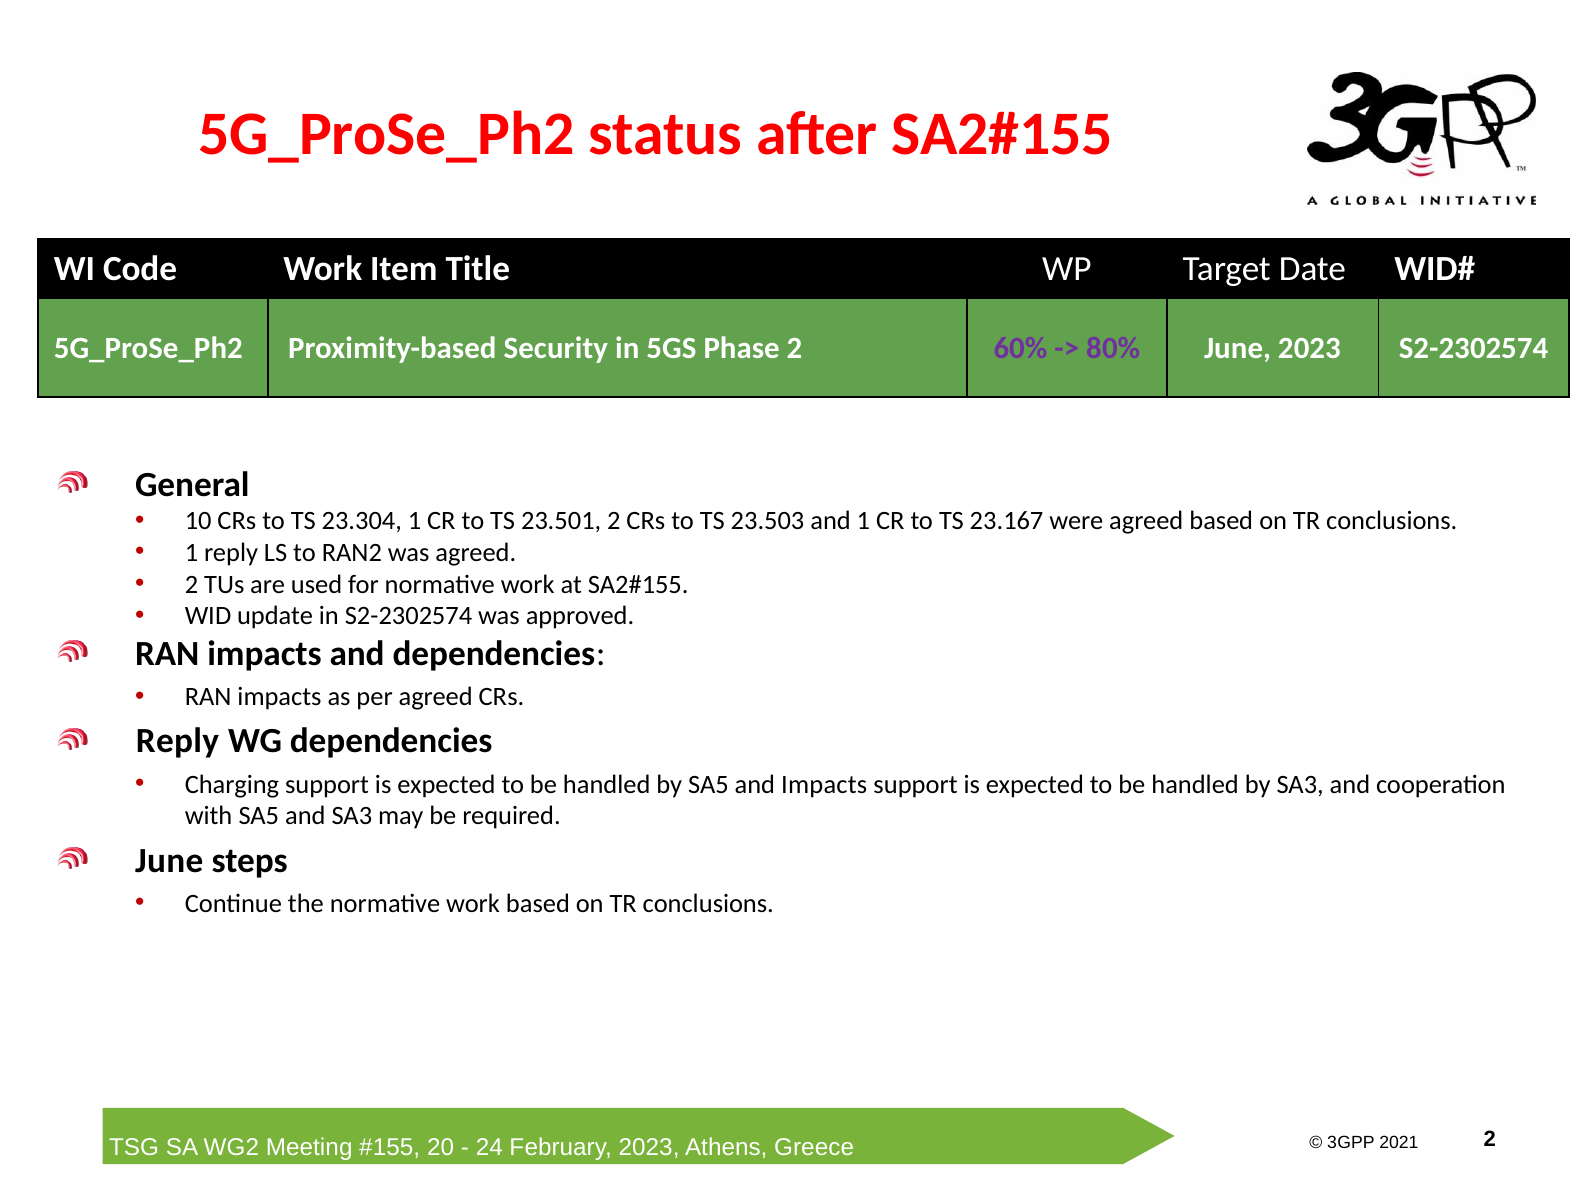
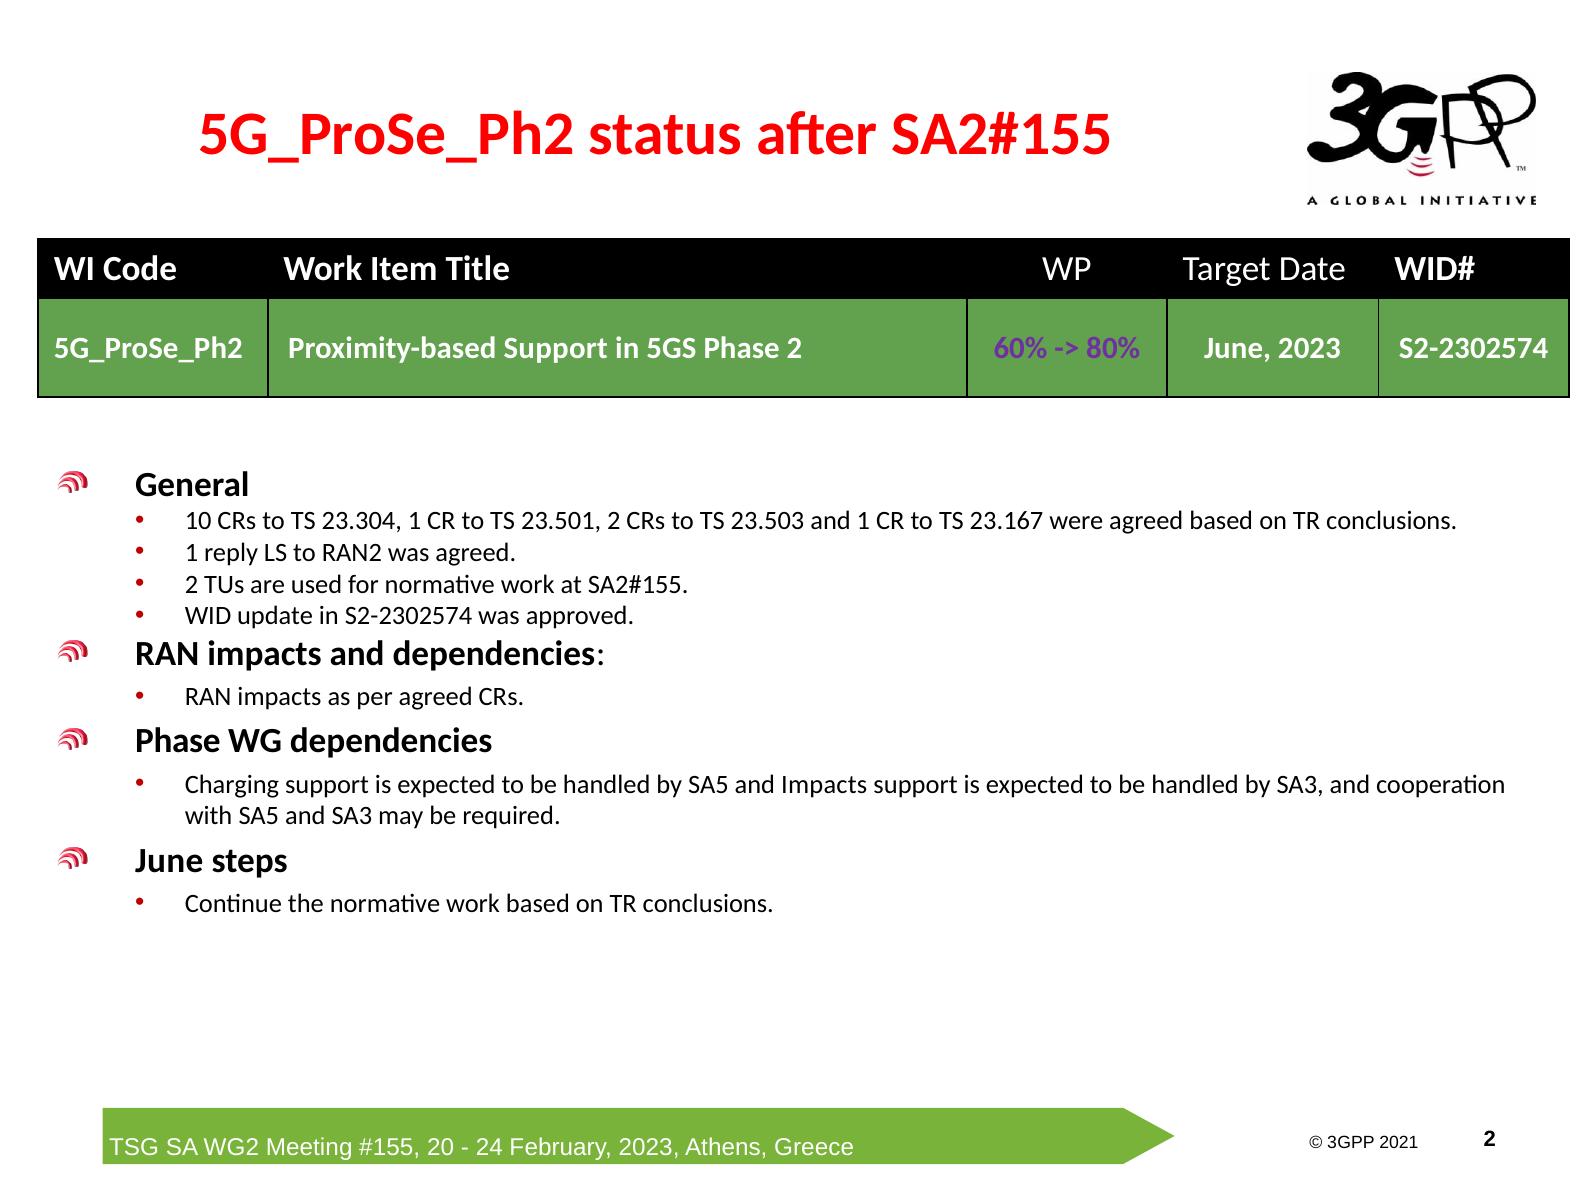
Proximity-based Security: Security -> Support (556, 348)
Reply: Reply -> Phase (178, 741)
